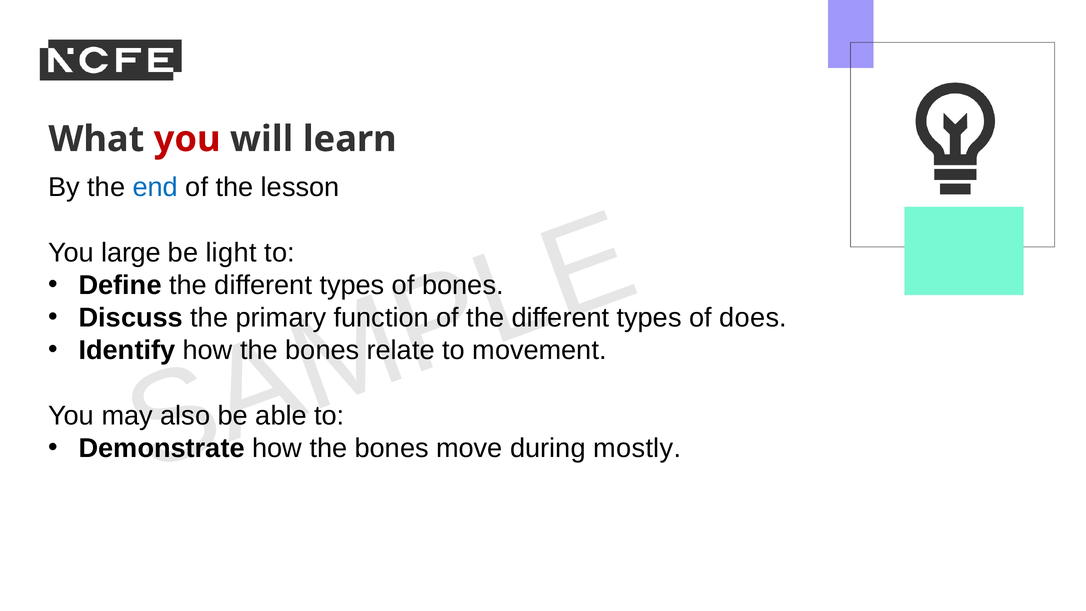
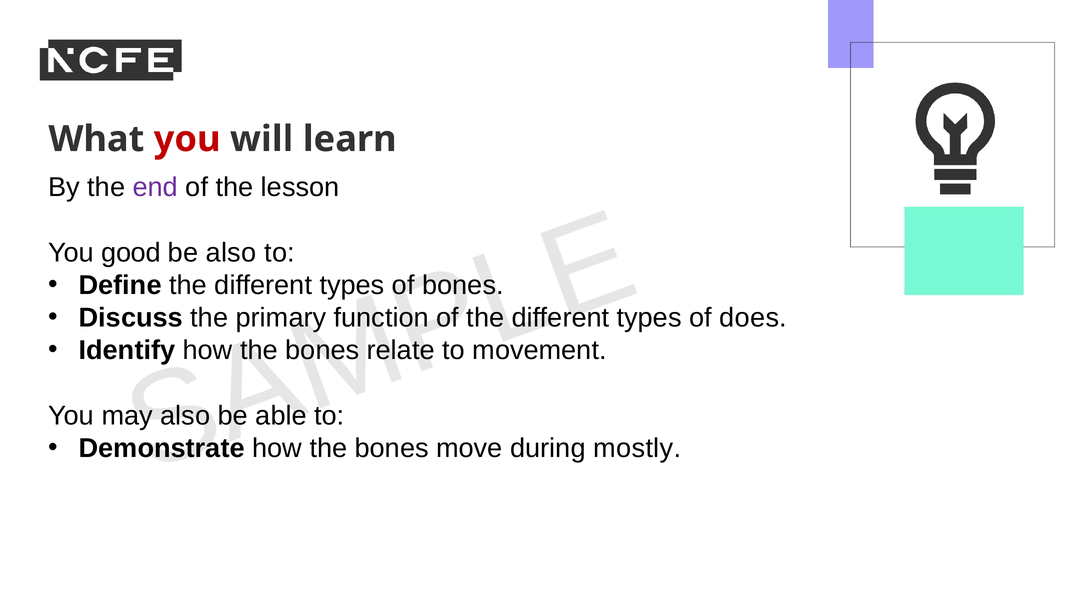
end colour: blue -> purple (155, 187)
large: large -> good (131, 253)
be light: light -> also (231, 253)
